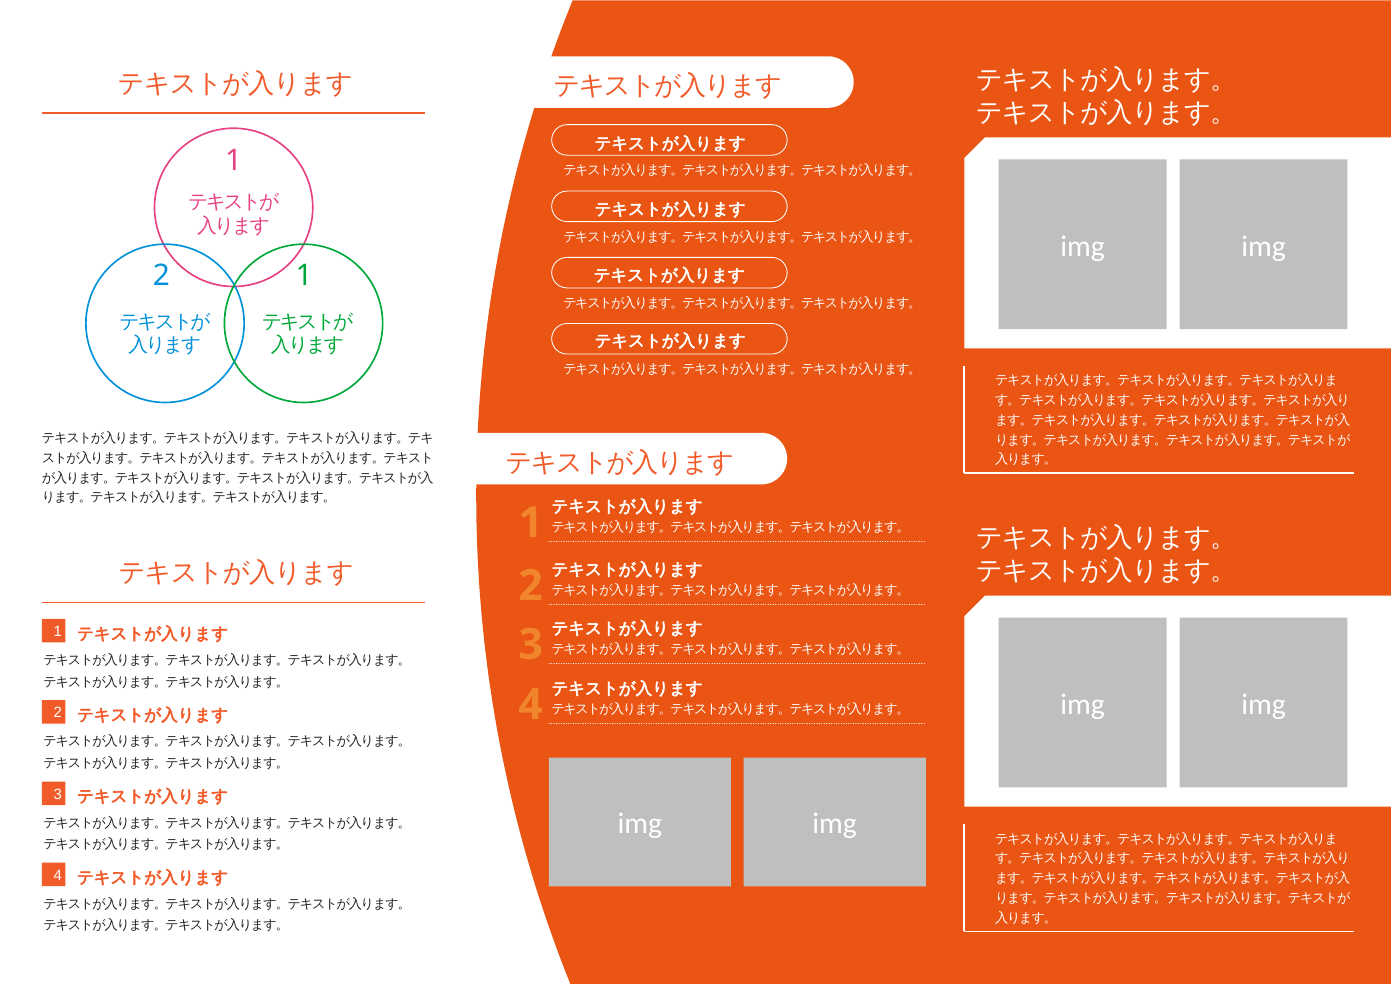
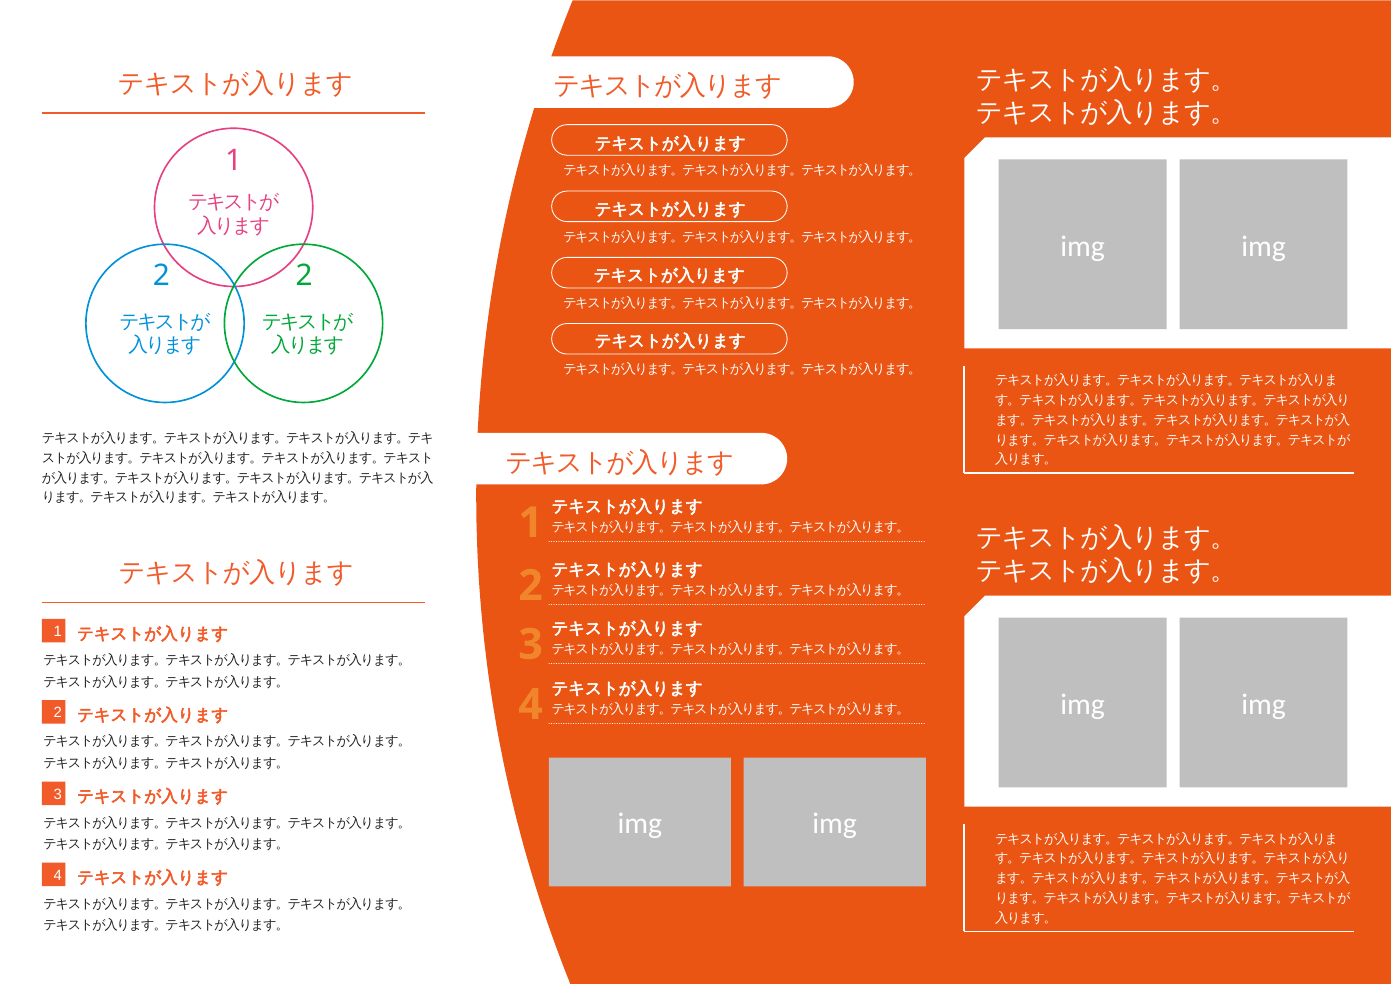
2 1: 1 -> 2 (304, 276)
